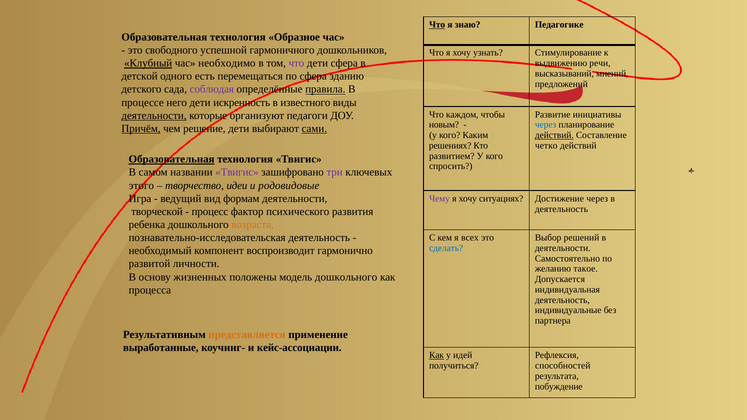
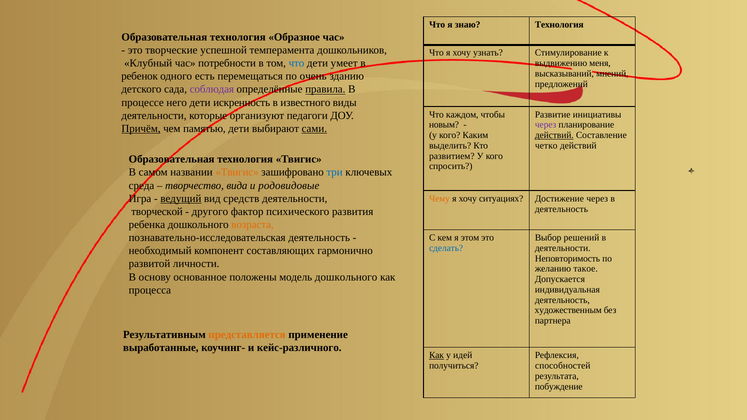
Что underline: present -> none (437, 25)
знаю Педагогике: Педагогике -> Технология (559, 25)
свободного: свободного -> творческие (171, 50)
гармоничного: гармоничного -> темперамента (282, 50)
Клубный underline: present -> none (148, 63)
необходимо: необходимо -> потребности (227, 63)
что colour: purple -> blue (296, 63)
дети сфера: сфера -> умеет (344, 63)
речи: речи -> меня (600, 63)
детской: детской -> ребенок (140, 76)
по сфера: сфера -> очень (313, 76)
деятельности underline: present -> none (154, 116)
через colour: blue -> purple (546, 125)
решение: решение -> памятью (204, 129)
решениях: решениях -> выделить (450, 146)
Образовательная underline: present -> none (172, 159)
Твигис colour: purple -> orange (237, 172)
три colour: purple -> blue (335, 172)
этого: этого -> среда (141, 186)
идеи: идеи -> вида (237, 186)
ведущий underline: none -> present (181, 199)
формам: формам -> средств (241, 199)
Чему colour: purple -> orange (439, 199)
процесс: процесс -> другого (210, 212)
всех: всех -> этом (470, 238)
воспроизводит: воспроизводит -> составляющих (281, 251)
Самостоятельно: Самостоятельно -> Неповторимость (567, 259)
жизненных: жизненных -> основанное (200, 277)
индивидуальные: индивидуальные -> художественным (568, 310)
кейс-ассоциации: кейс-ассоциации -> кейс-различного (299, 348)
